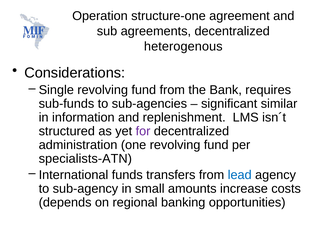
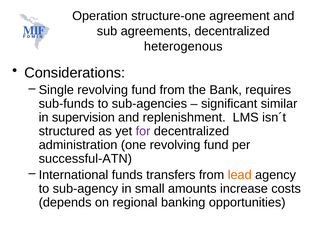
information: information -> supervision (83, 117)
specialists-ATN: specialists-ATN -> successful-ATN (85, 158)
lead colour: blue -> orange (240, 175)
